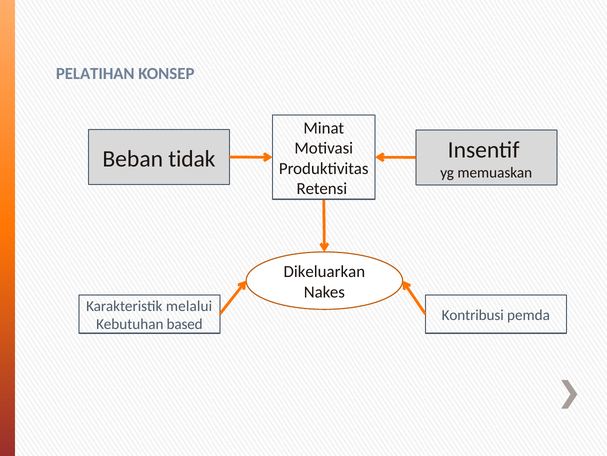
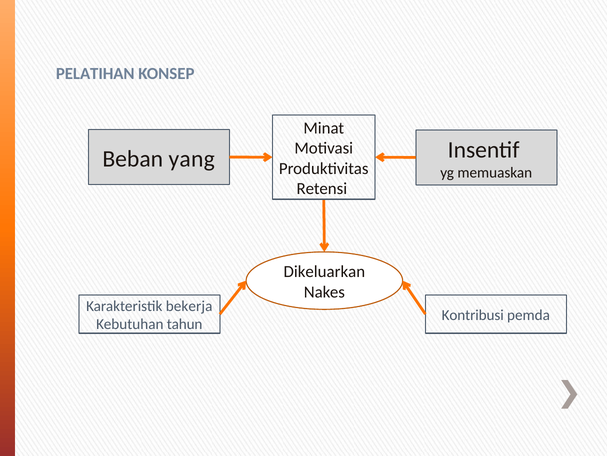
tidak: tidak -> yang (192, 158)
melalui: melalui -> bekerja (189, 306)
based: based -> tahun (185, 324)
